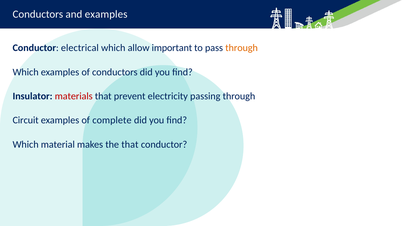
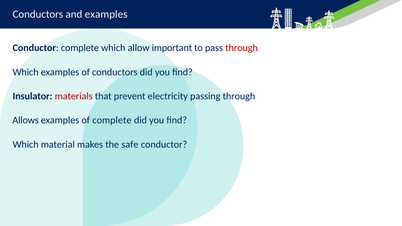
Conductor electrical: electrical -> complete (80, 48)
through colour: orange -> red (242, 48)
Circuit: Circuit -> Allows (26, 120)
the that: that -> safe (130, 144)
